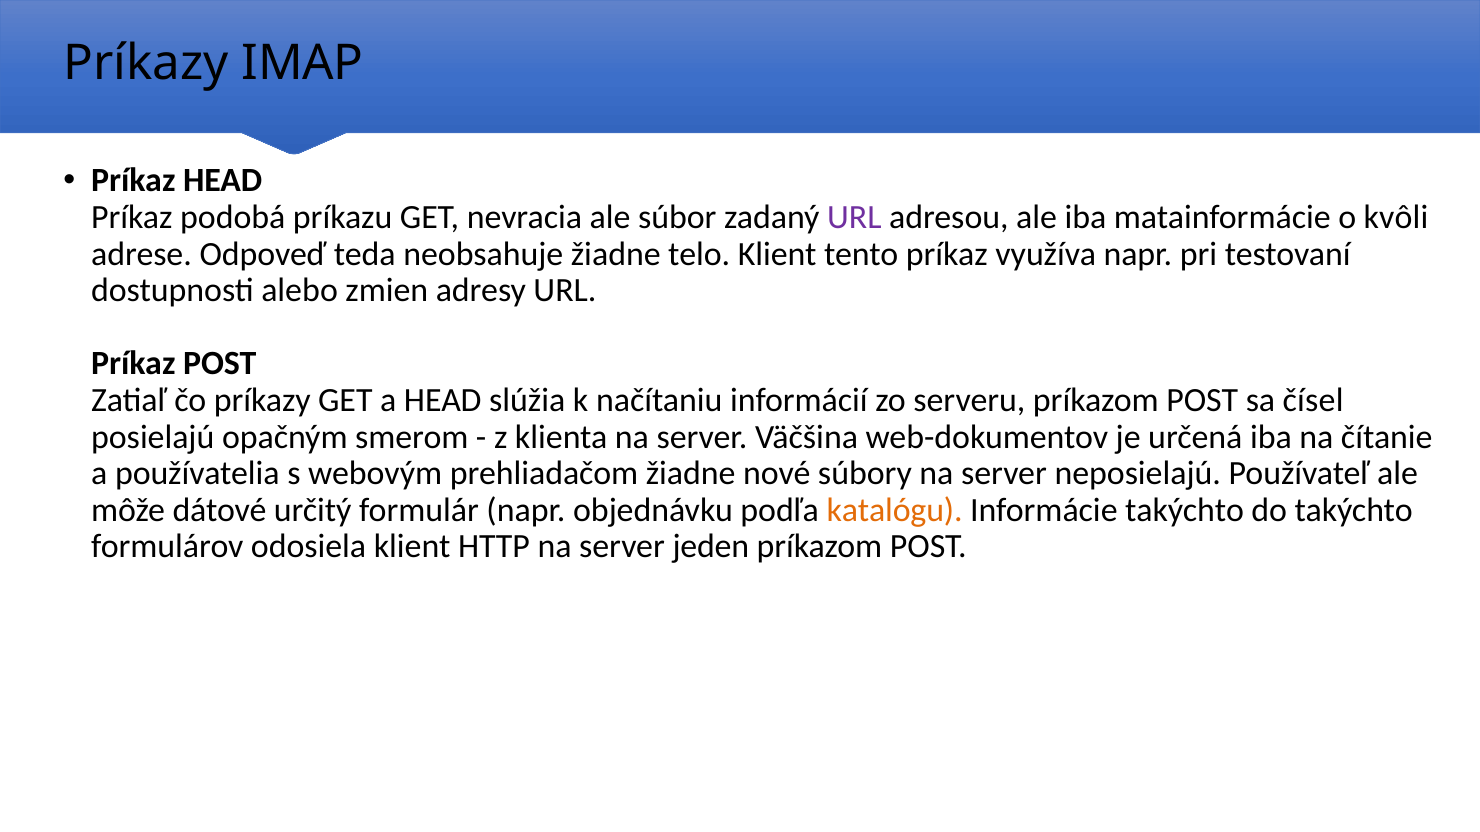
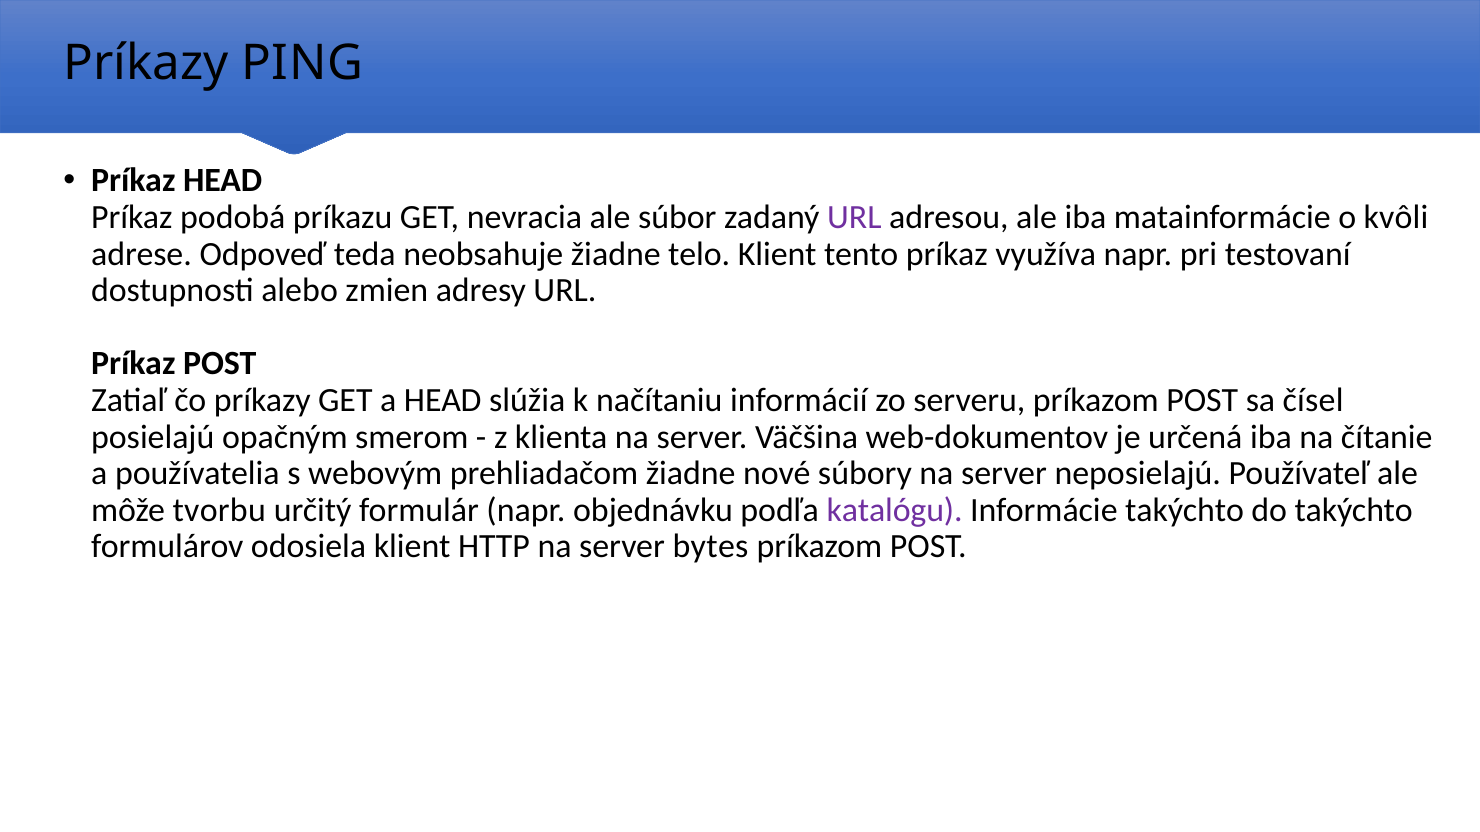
IMAP: IMAP -> PING (302, 64)
dátové: dátové -> tvorbu (219, 510)
katalógu colour: orange -> purple (895, 510)
jeden: jeden -> bytes (711, 547)
